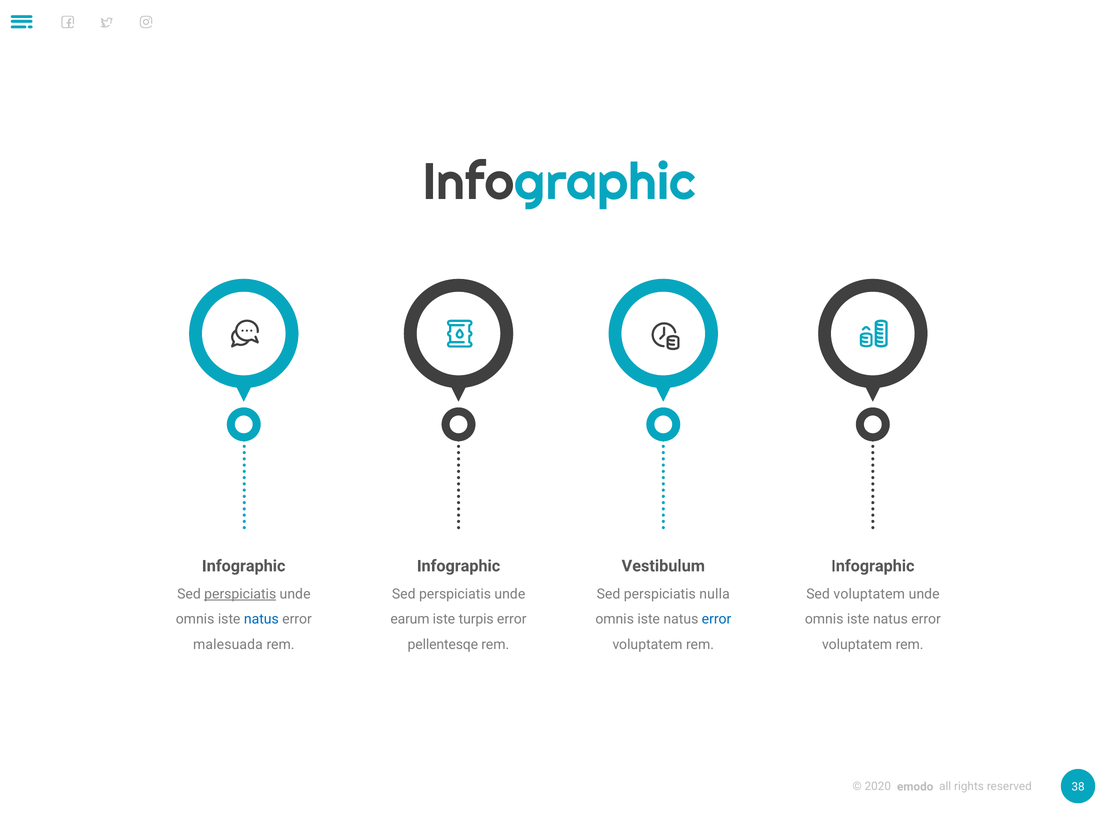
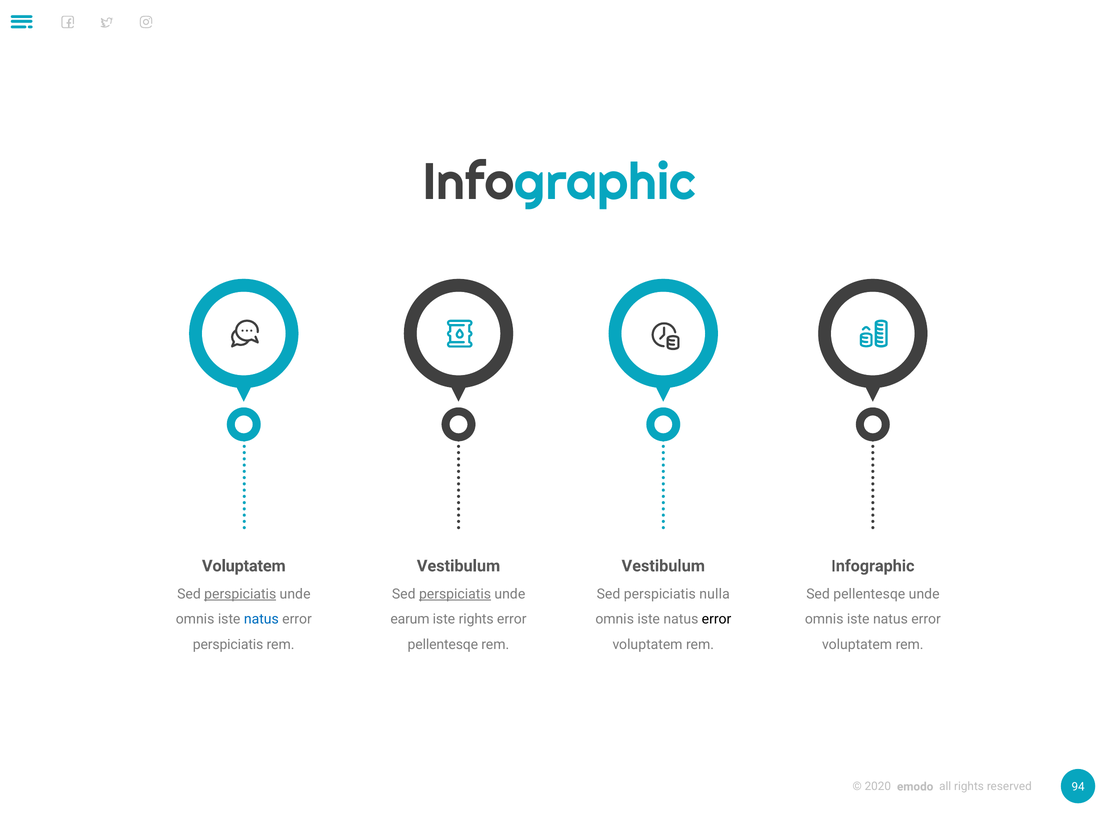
Infographic: Infographic -> Voluptatem (244, 566)
Infographic: Infographic -> Vestibulum (458, 566)
perspiciatis underline: none -> present (455, 594)
Sed voluptatem: voluptatem -> pellentesqe (869, 594)
iste turpis: turpis -> rights (476, 619)
error colour: blue -> black (717, 619)
malesuada: malesuada -> perspiciatis (228, 645)
38: 38 -> 94 (1078, 787)
